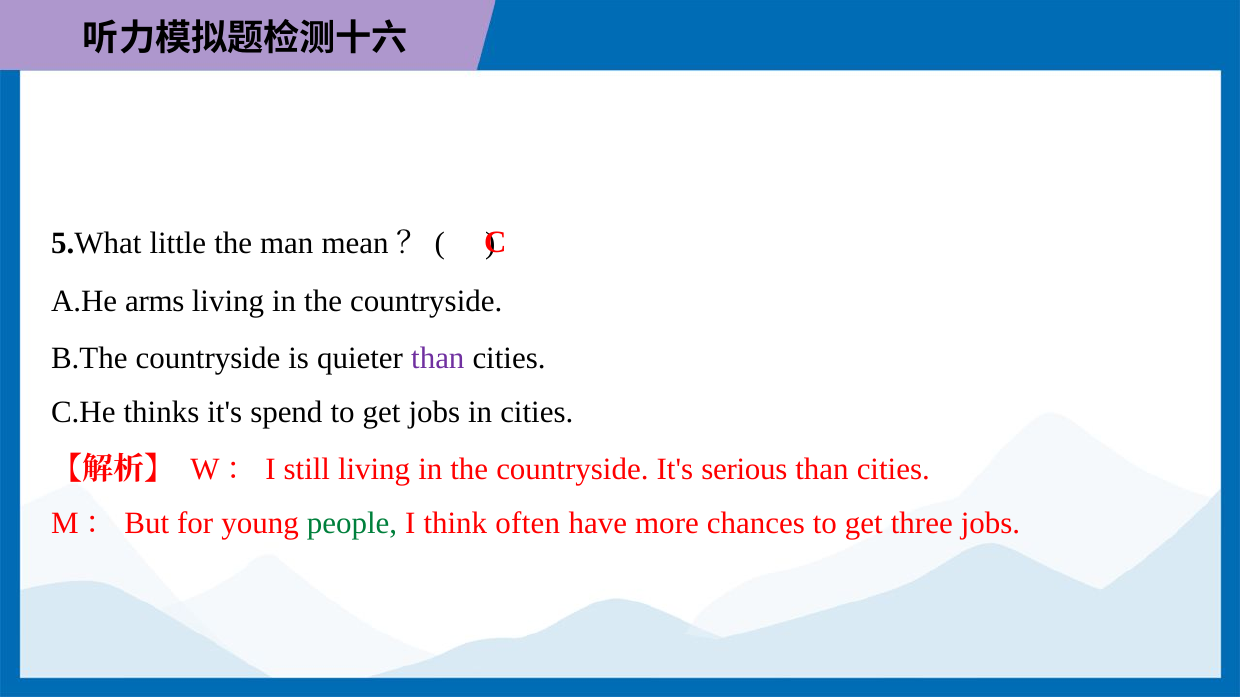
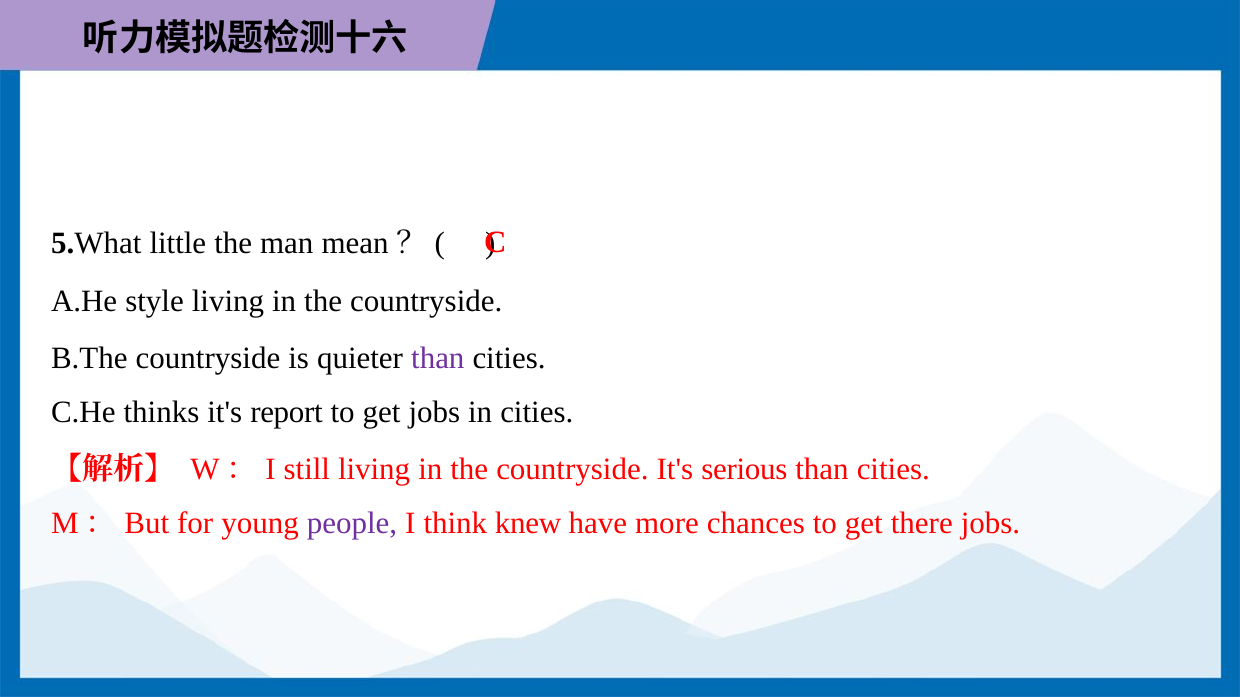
arms: arms -> style (155, 301)
spend: spend -> report (286, 412)
people colour: green -> purple (352, 523)
often: often -> knew (528, 523)
three: three -> there (922, 523)
